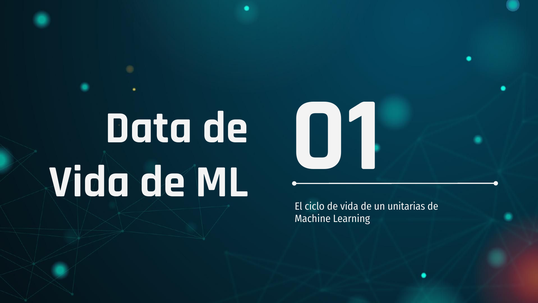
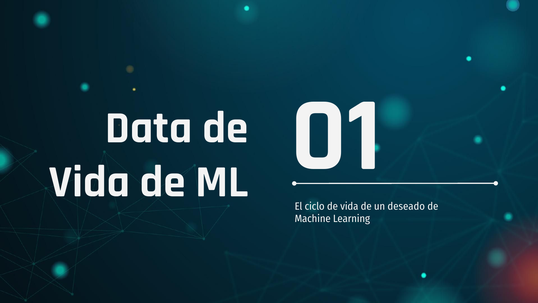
unitarias: unitarias -> deseado (406, 206)
